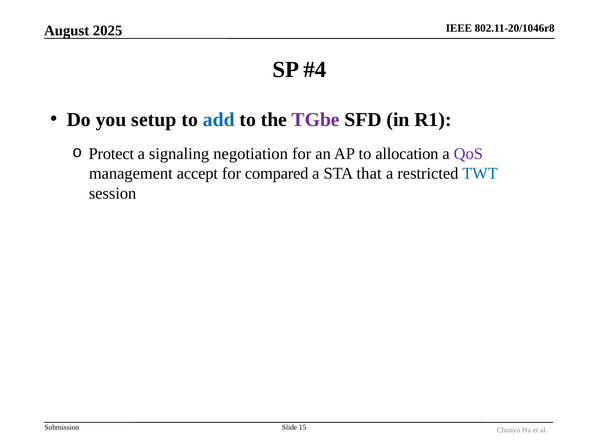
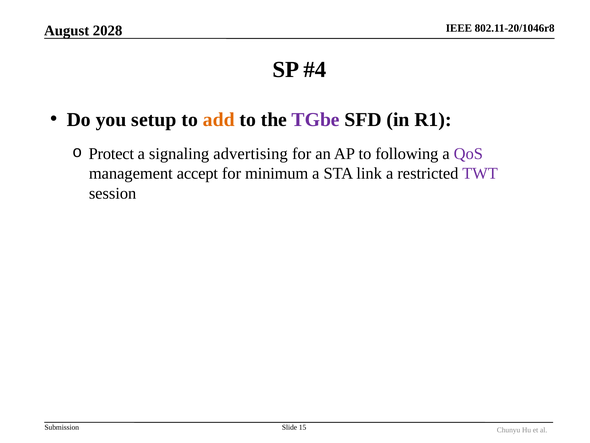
2025: 2025 -> 2028 (108, 31)
add colour: blue -> orange (219, 119)
negotiation: negotiation -> advertising (251, 154)
allocation: allocation -> following (407, 154)
compared: compared -> minimum (277, 173)
that: that -> link (369, 173)
TWT colour: blue -> purple (480, 173)
